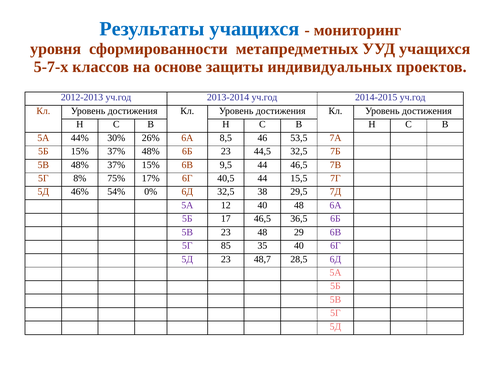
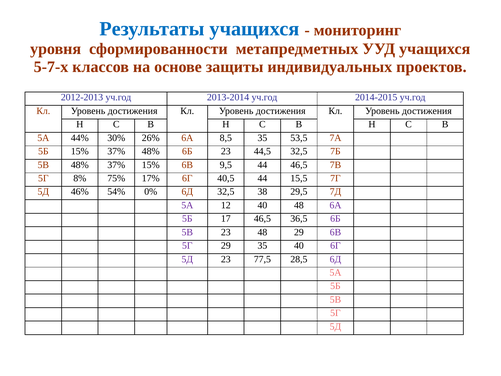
8,5 46: 46 -> 35 (262, 138)
5Г 85: 85 -> 29 (226, 246)
48,7: 48,7 -> 77,5 (262, 259)
